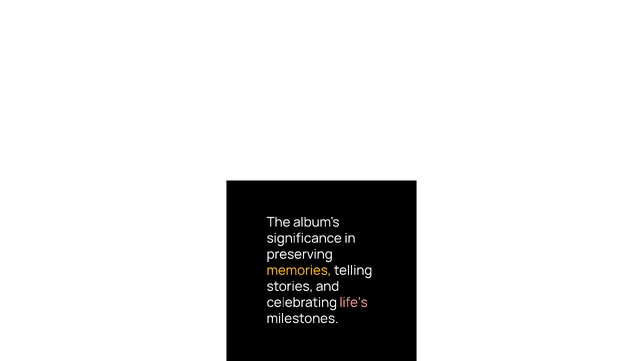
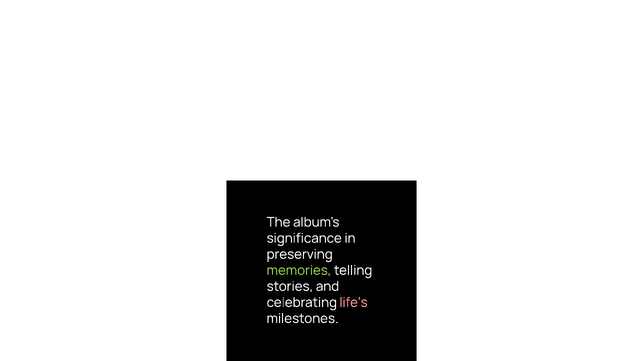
memories colour: yellow -> light green (299, 271)
